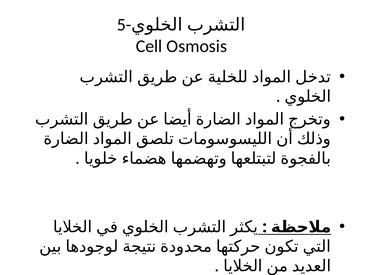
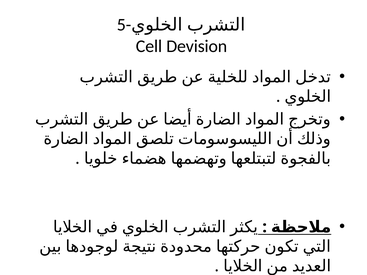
Osmosis: Osmosis -> Devision (197, 46)
